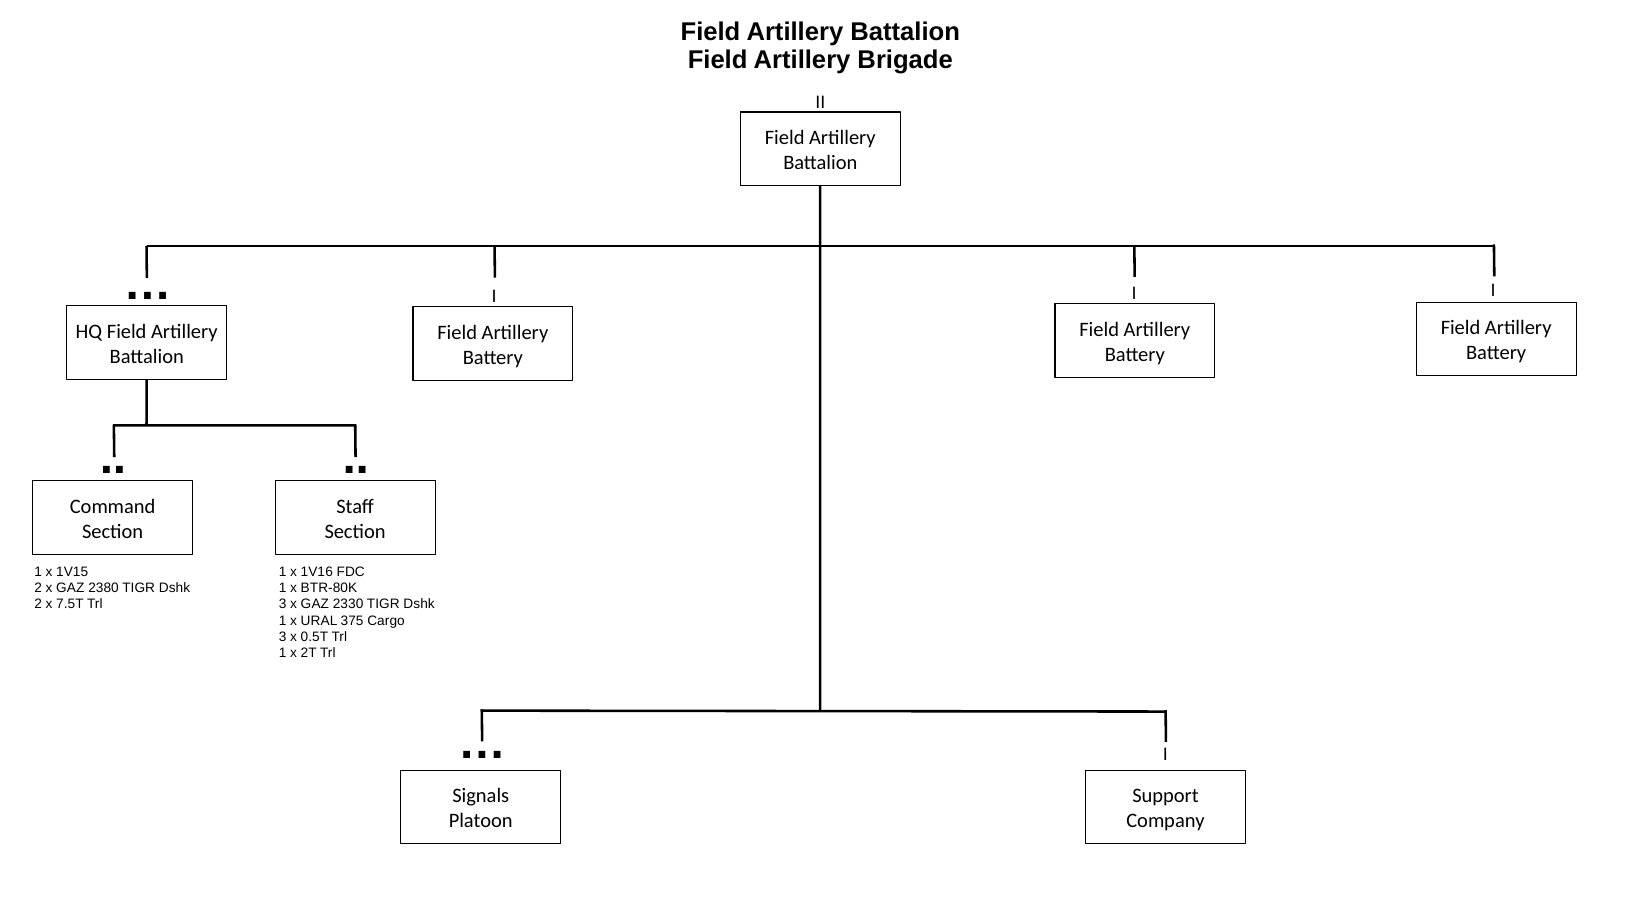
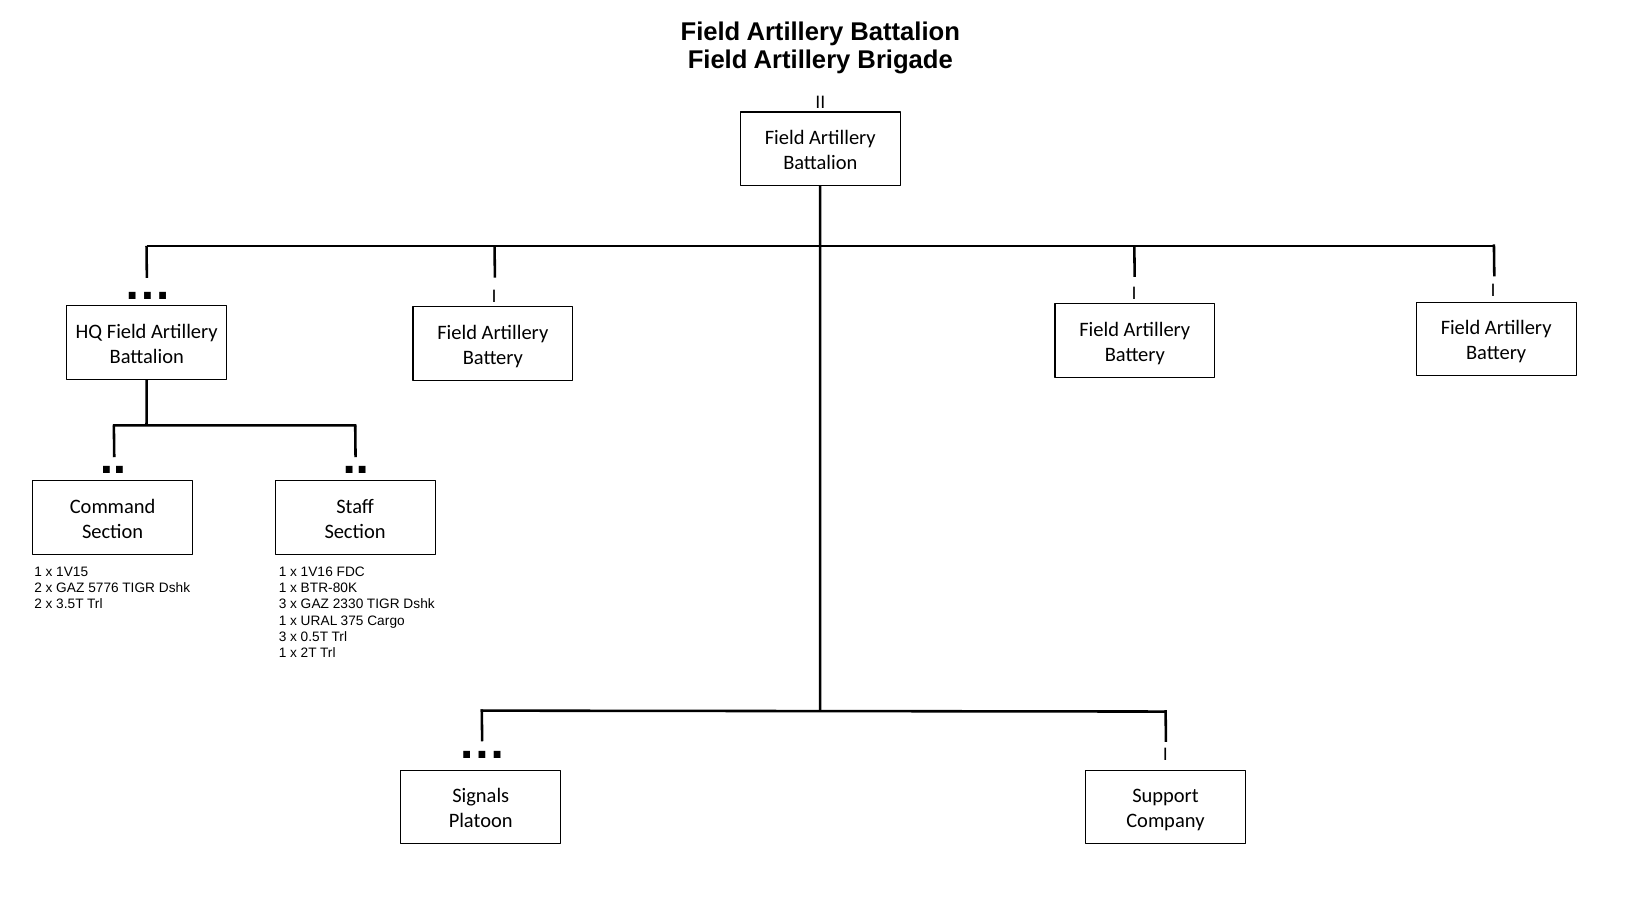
2380: 2380 -> 5776 (104, 588)
7.5T: 7.5T -> 3.5T (70, 604)
